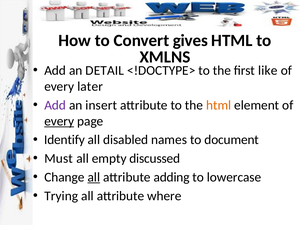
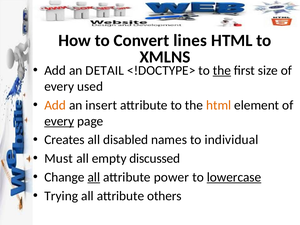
gives: gives -> lines (190, 41)
the underline: none -> present (222, 70)
like: like -> size (268, 70)
later: later -> used (90, 86)
Add colour: purple -> orange (55, 105)
Identify: Identify -> Creates (64, 140)
document: document -> individual (232, 140)
adding: adding -> power (171, 177)
lowercase underline: none -> present (234, 177)
where: where -> others (164, 196)
